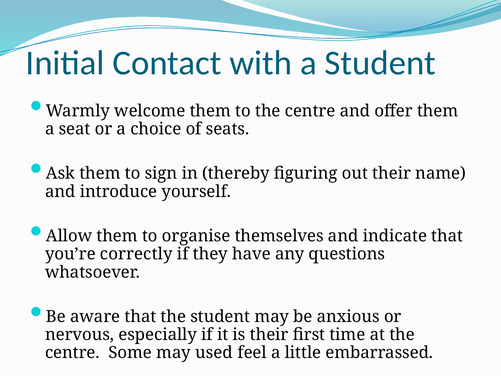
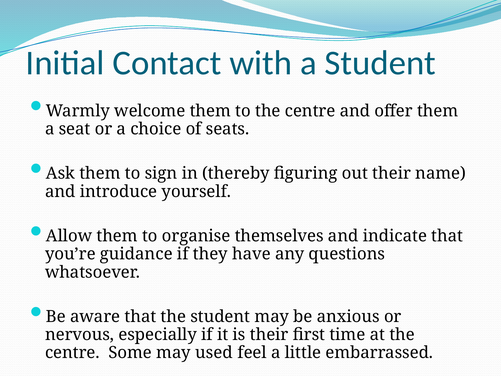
correctly: correctly -> guidance (136, 254)
